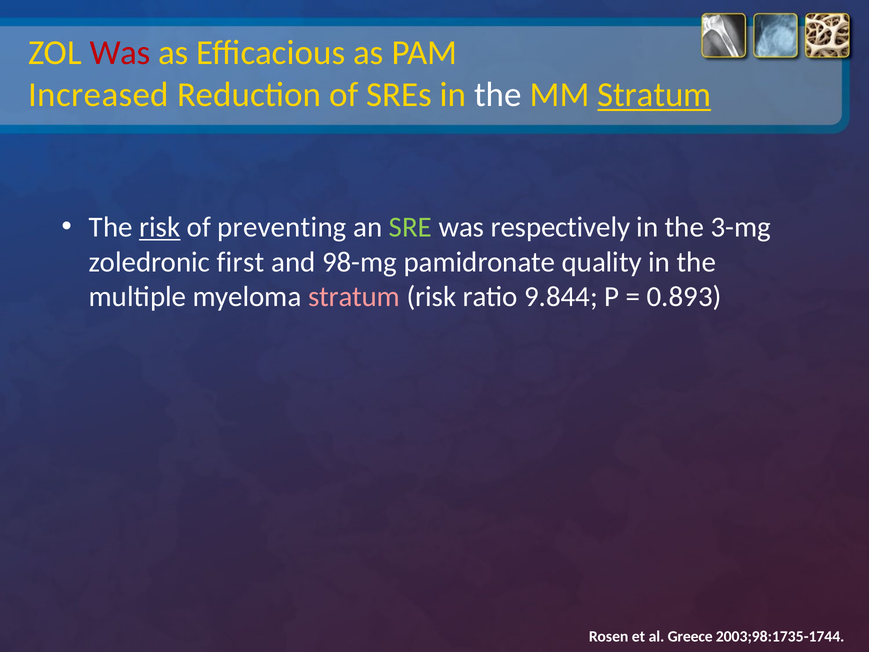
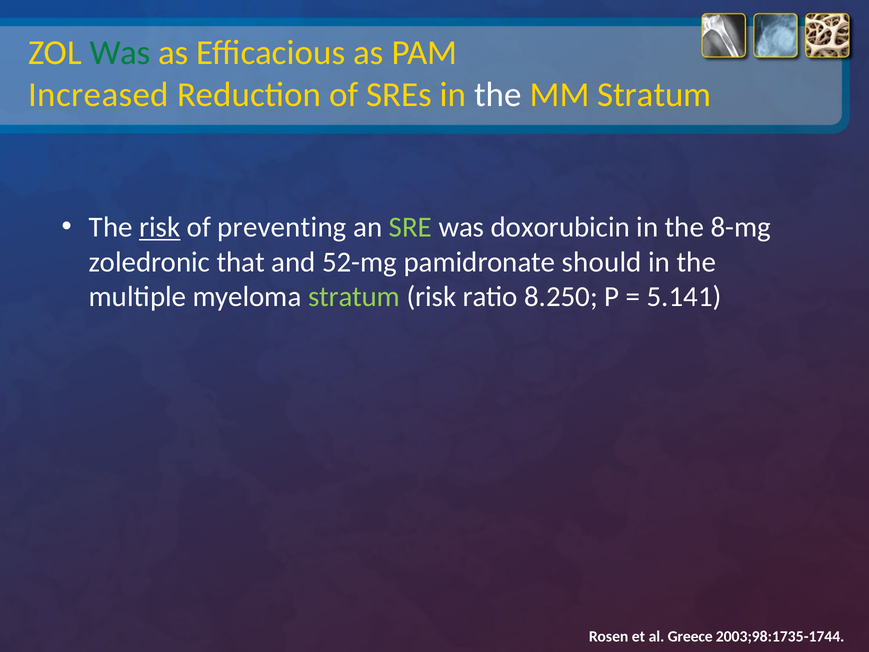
Was colour: red -> green (120, 53)
Stratum underline: present -> none (654, 95)
respectively: respectively -> doxorubicin (560, 227)
3-mg: 3-mg -> 8-mg (741, 227)
first: first -> that (241, 262)
98-mg: 98-mg -> 52-mg (360, 262)
quality: quality -> should (602, 262)
stratum colour: pink -> light green (354, 297)
9.844: 9.844 -> 8.250 (561, 297)
0.893: 0.893 -> 5.141 (684, 297)
